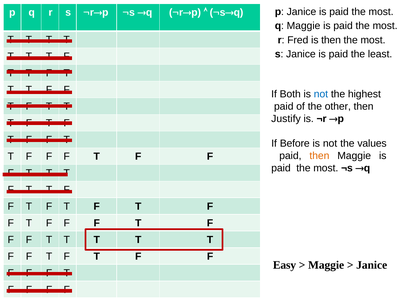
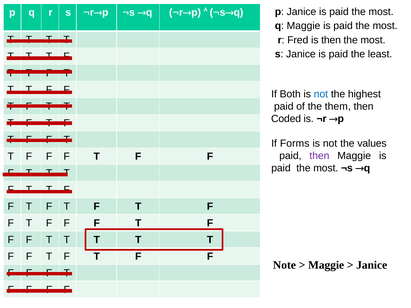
other: other -> them (338, 107)
Justify: Justify -> Coded (286, 119)
Before: Before -> Forms (295, 144)
then colour: orange -> purple (319, 156)
Easy: Easy -> Note (284, 265)
